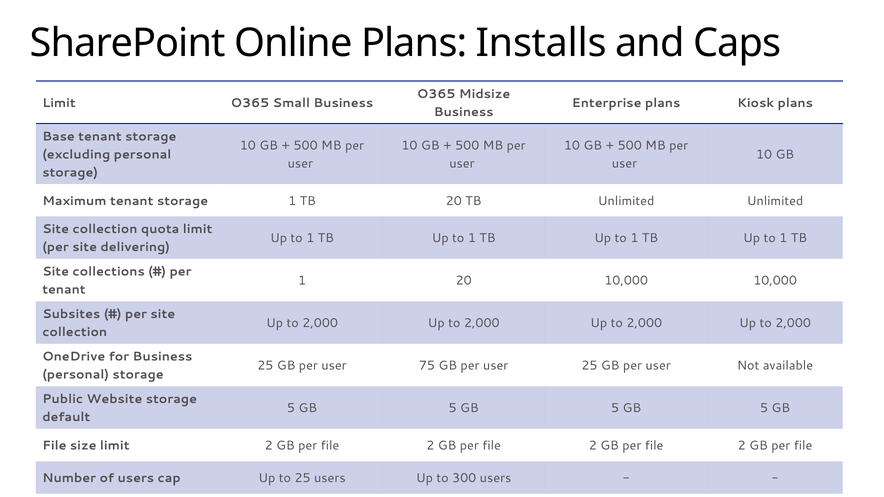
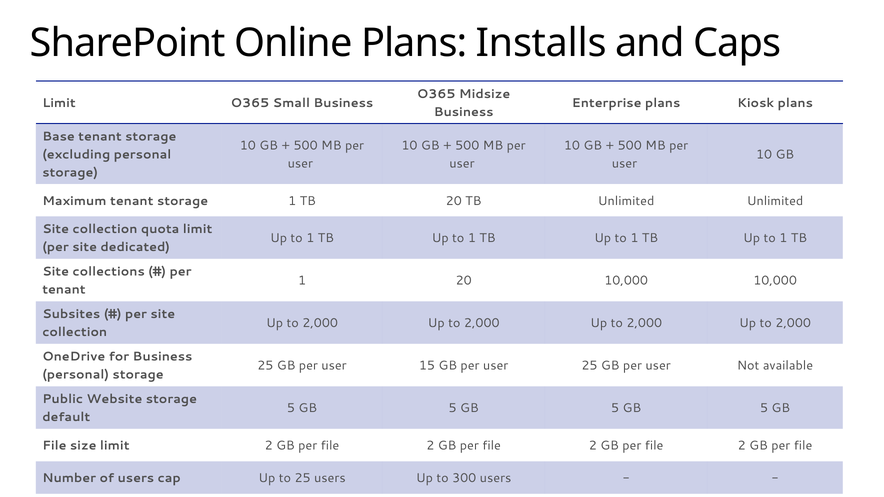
delivering: delivering -> dedicated (135, 247)
75: 75 -> 15 (427, 366)
